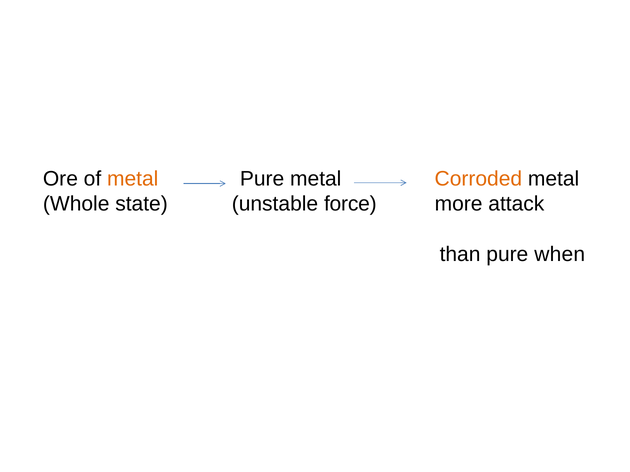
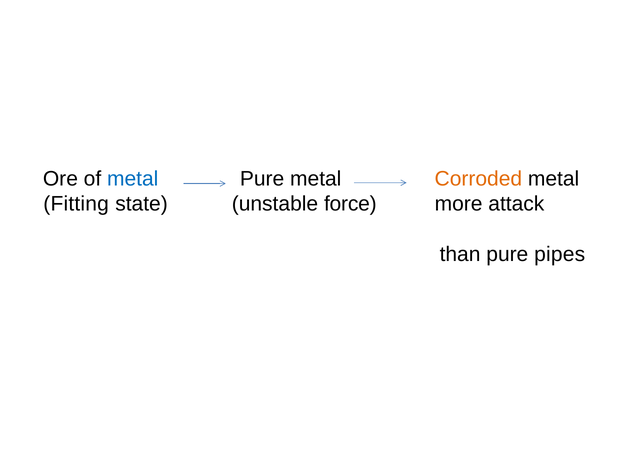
metal colour: orange -> blue (133, 179)
Whole: Whole -> Fitting (76, 204)
when: when -> pipes (560, 254)
